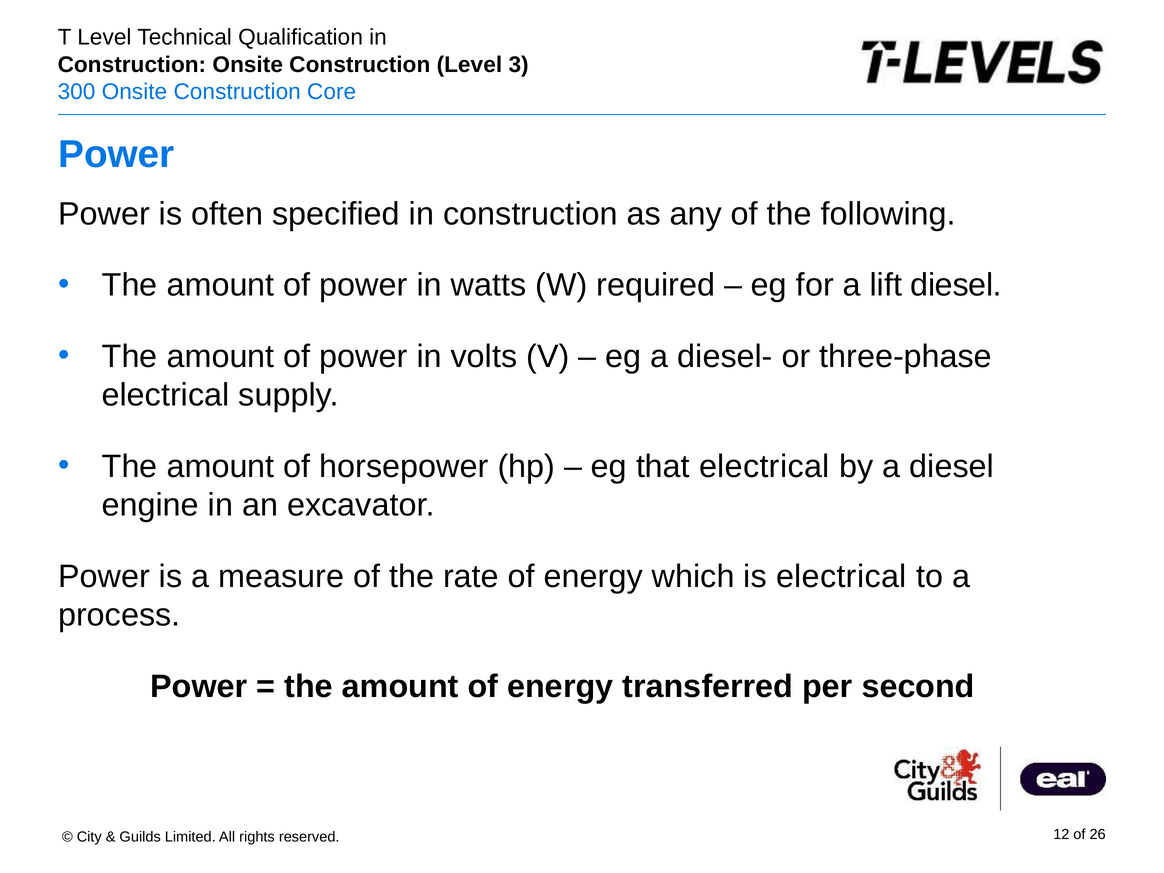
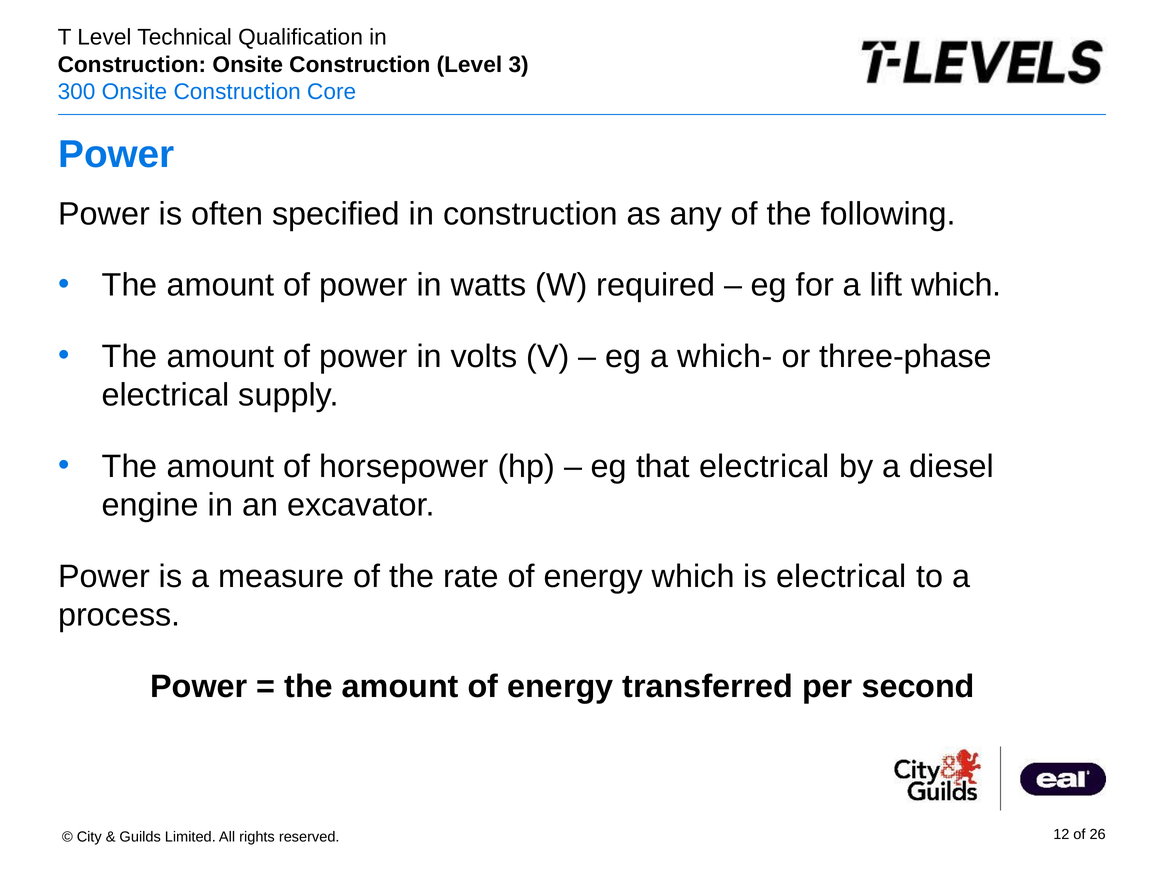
lift diesel: diesel -> which (956, 285)
diesel-: diesel- -> which- (725, 356)
